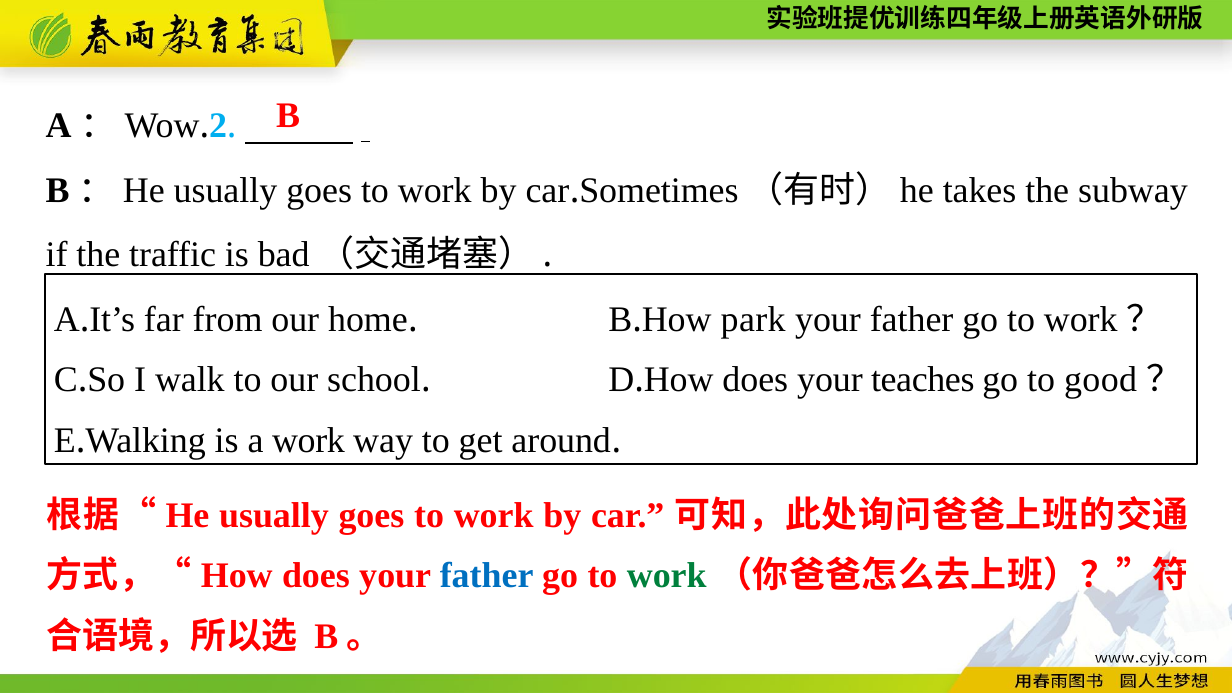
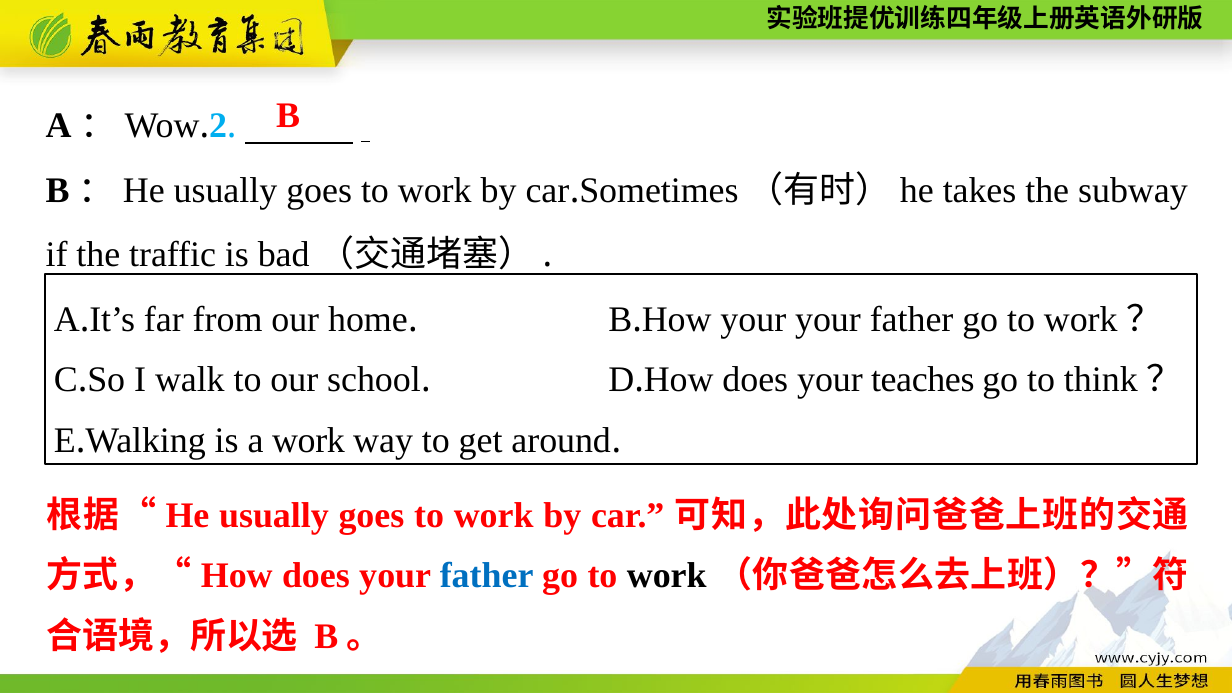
park: park -> your (753, 320)
good: good -> think (1101, 380)
work colour: green -> black (667, 576)
